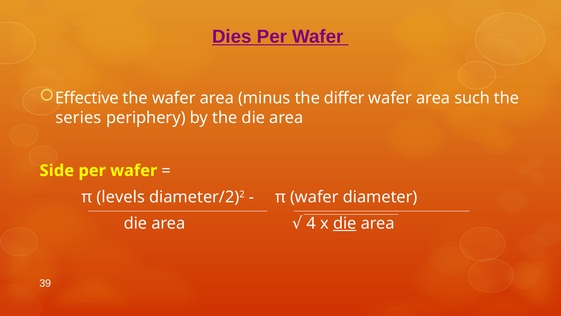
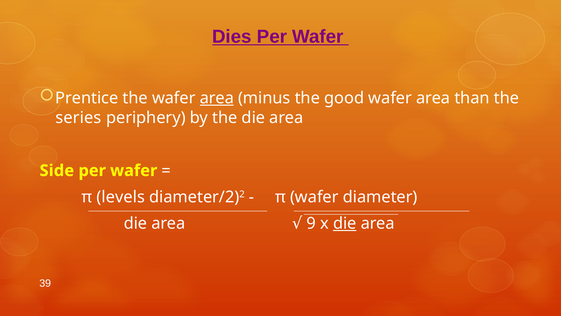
Effective: Effective -> Prentice (87, 98)
area underline: none -> present (217, 98)
differ: differ -> good (344, 98)
such: such -> than (472, 98)
4: 4 -> 9 (311, 223)
